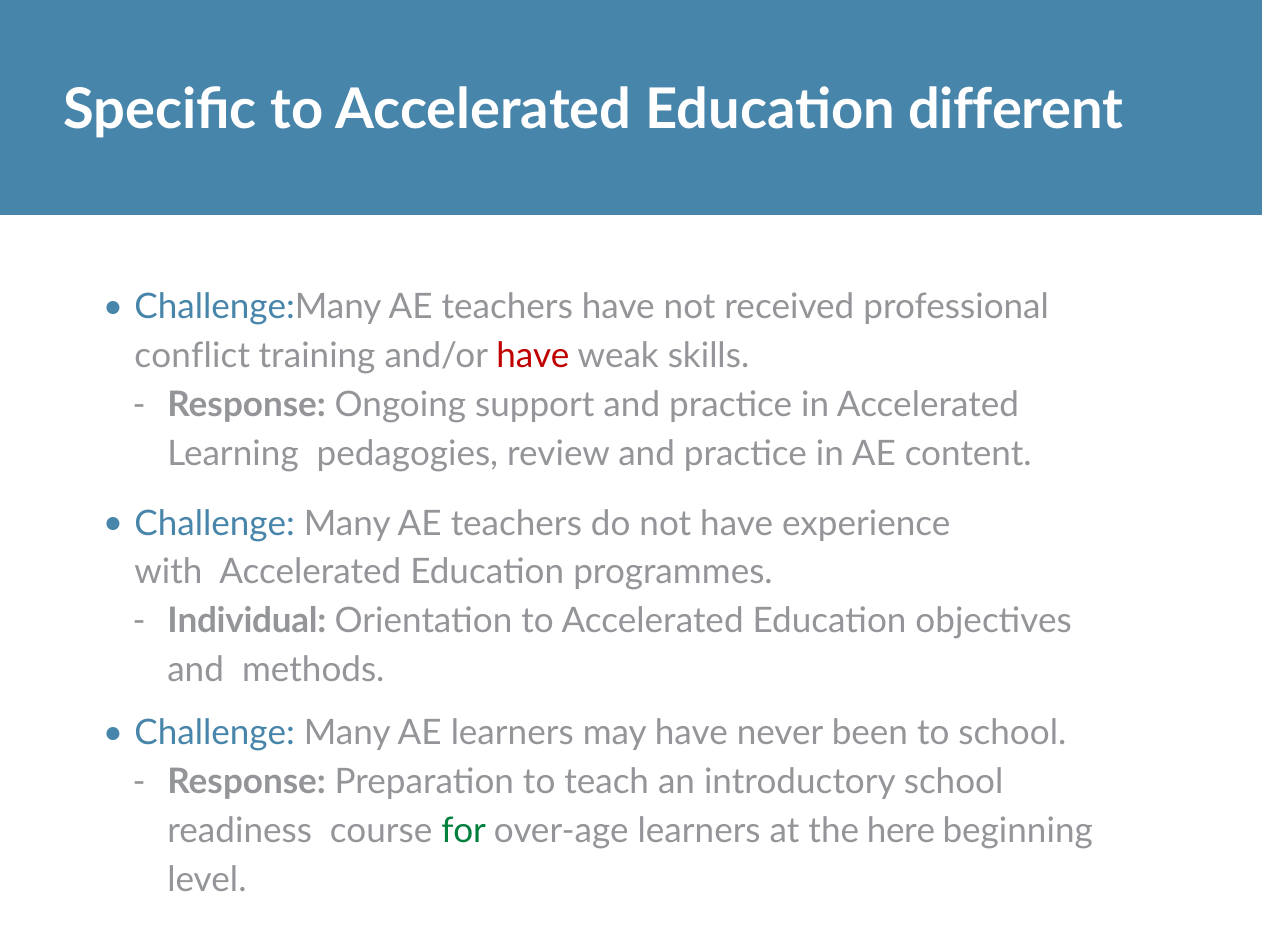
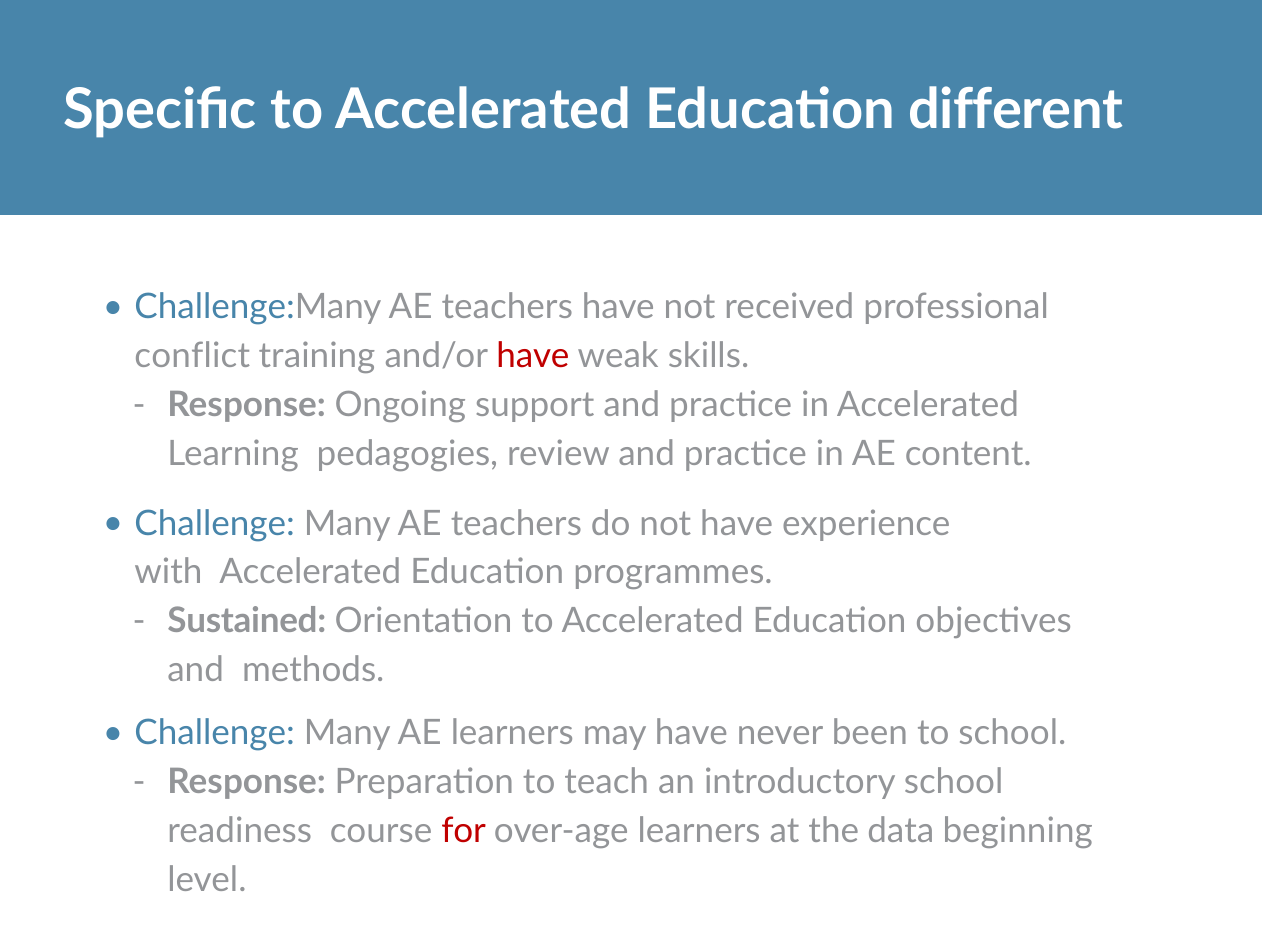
Individual: Individual -> Sustained (247, 621)
for colour: green -> red (464, 830)
here: here -> data (901, 830)
